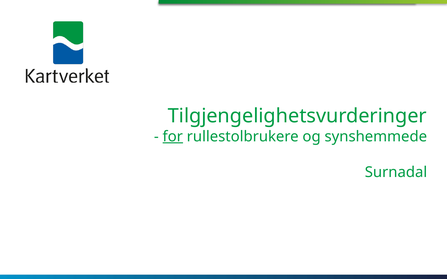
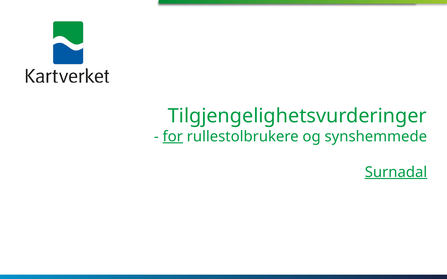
Surnadal underline: none -> present (396, 172)
